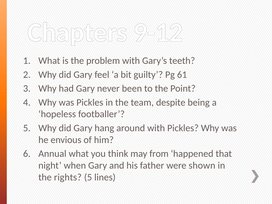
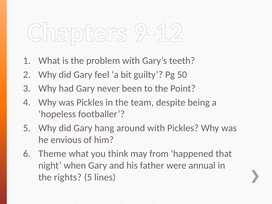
61: 61 -> 50 (182, 75)
Annual: Annual -> Theme (52, 154)
shown: shown -> annual (202, 166)
